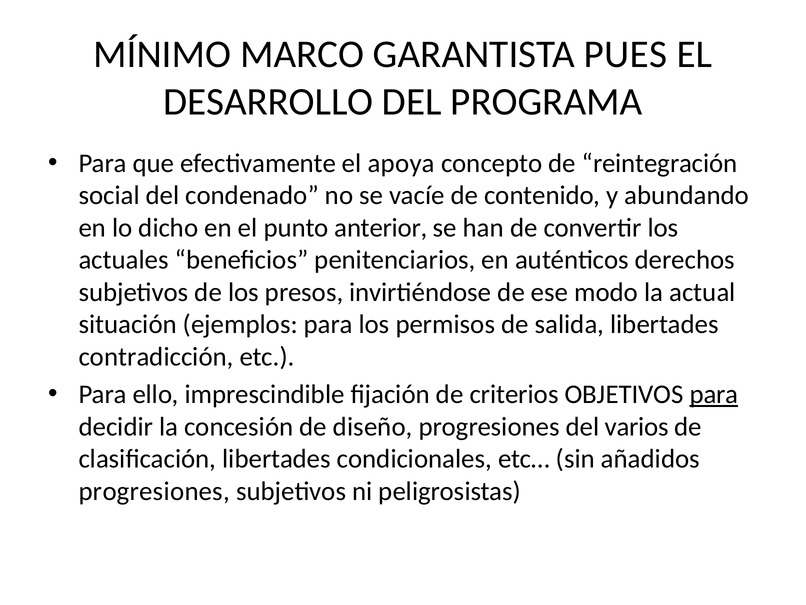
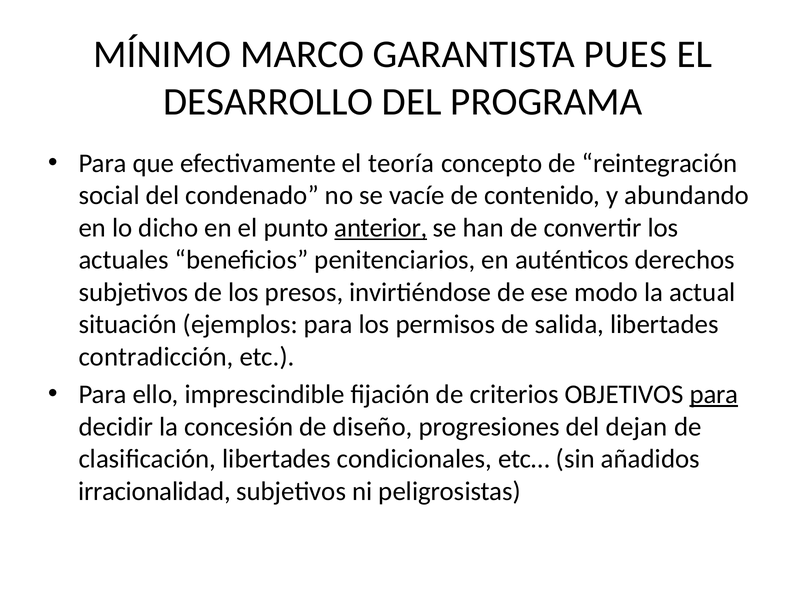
apoya: apoya -> teoría (401, 163)
anterior underline: none -> present (381, 228)
varios: varios -> dejan (637, 426)
progresiones: progresiones -> irracionalidad (154, 491)
